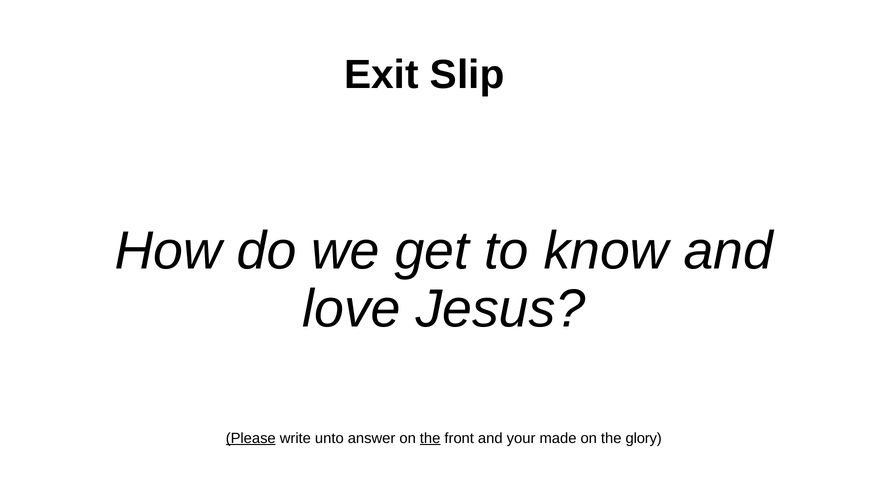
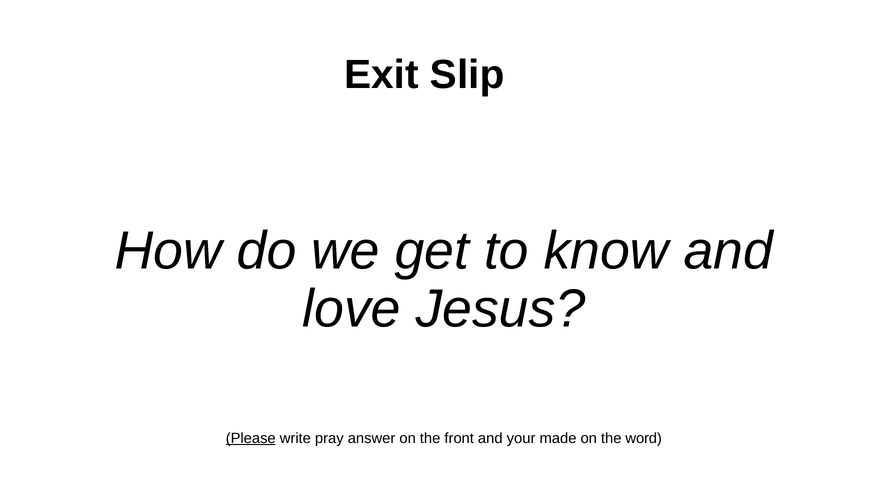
unto: unto -> pray (329, 438)
the underline: present -> none (430, 438)
glory: glory -> word (644, 438)
